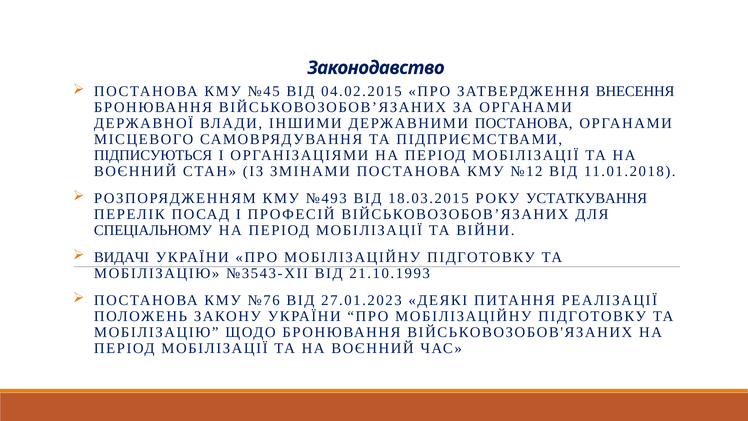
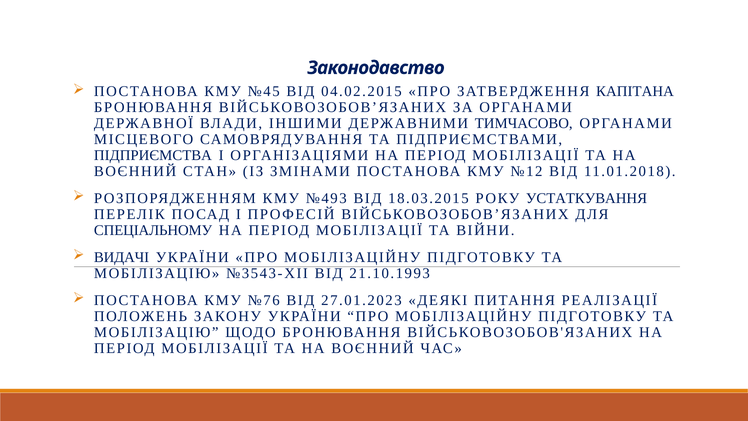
ВНЕСЕННЯ: ВНЕСЕННЯ -> КАПІТАНА (635, 91)
ДЕРЖАВНИМИ ПОСТАНОВА: ПОСТАНОВА -> ТИМЧАСОВО (524, 123)
ПІДПИСУЮТЬСЯ: ПІДПИСУЮТЬСЯ -> ПІДПРИЄМСТВА (153, 155)
